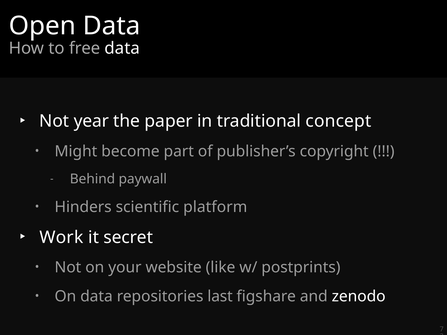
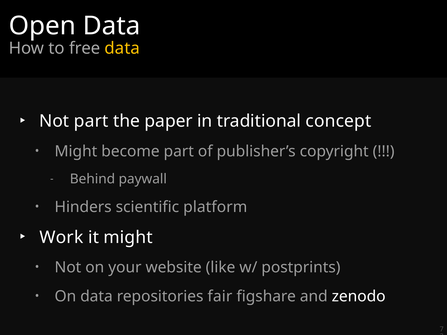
data colour: white -> yellow (122, 48)
Not year: year -> part (91, 121)
it secret: secret -> might (128, 238)
last: last -> fair (220, 297)
